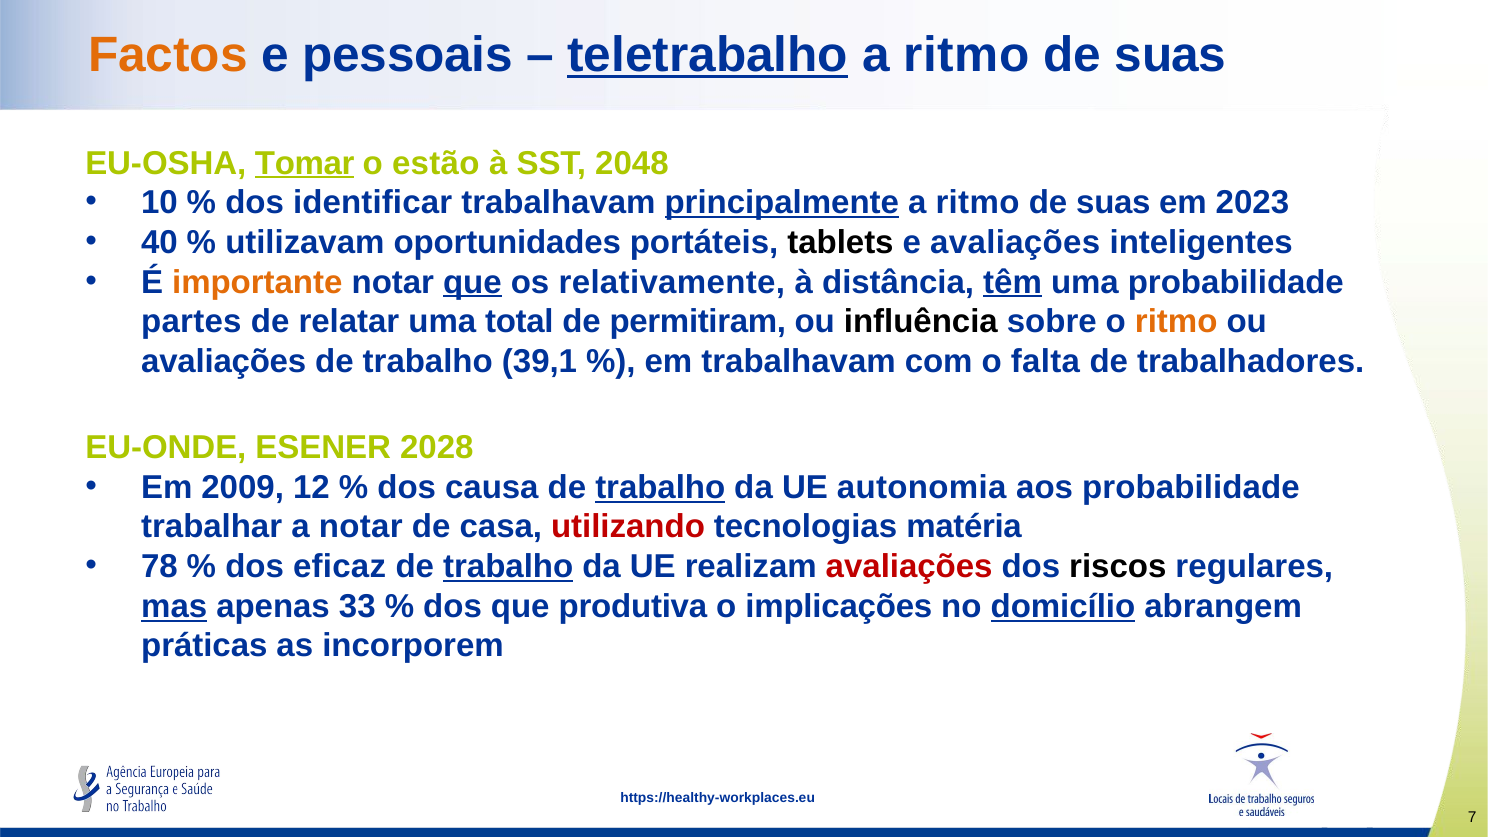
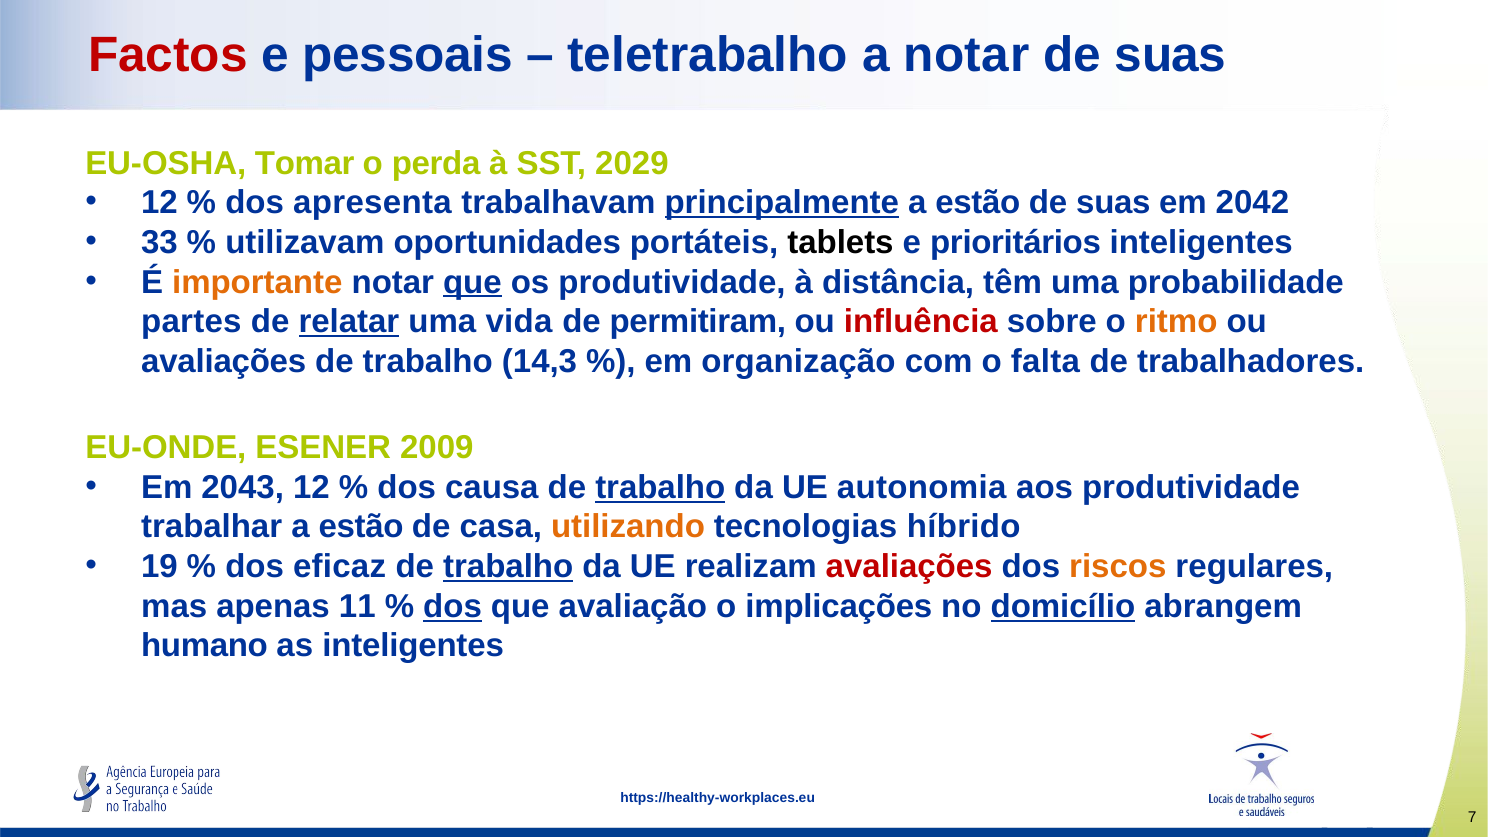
Factos colour: orange -> red (168, 55)
teletrabalho underline: present -> none (708, 55)
ritmo: ritmo -> notar (966, 55)
Tomar underline: present -> none (305, 163)
estão: estão -> perda (436, 163)
2048: 2048 -> 2029 (632, 163)
10: 10 -> 12 (159, 203)
identificar: identificar -> apresenta (372, 203)
ritmo: ritmo -> estão (978, 203)
2023: 2023 -> 2042 (1252, 203)
40: 40 -> 33 (159, 242)
e avaliações: avaliações -> prioritários (1016, 242)
os relativamente: relativamente -> produtividade (672, 282)
têm underline: present -> none (1013, 282)
relatar underline: none -> present (349, 322)
total: total -> vida (519, 322)
influência colour: black -> red (921, 322)
39,1: 39,1 -> 14,3 (540, 361)
em trabalhavam: trabalhavam -> organização (798, 361)
2028: 2028 -> 2009 (437, 448)
2009: 2009 -> 2043 (243, 487)
aos probabilidade: probabilidade -> produtividade (1191, 487)
trabalhar a notar: notar -> estão (361, 527)
utilizando colour: red -> orange (628, 527)
matéria: matéria -> híbrido (964, 527)
78: 78 -> 19 (159, 567)
riscos colour: black -> orange (1118, 567)
mas underline: present -> none (174, 606)
33: 33 -> 11 (357, 606)
dos underline: none -> present (453, 606)
produtiva: produtiva -> avaliação (633, 606)
práticas: práticas -> humano (204, 646)
as incorporem: incorporem -> inteligentes (413, 646)
